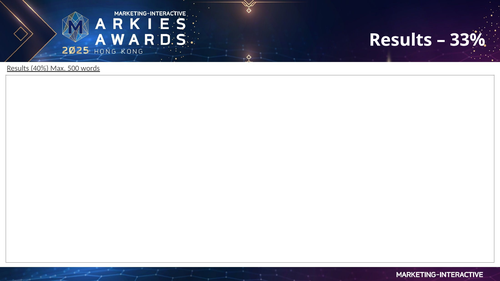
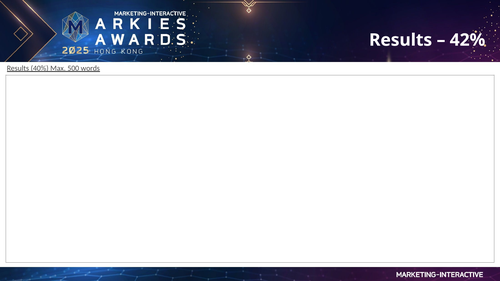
33%: 33% -> 42% (468, 40)
